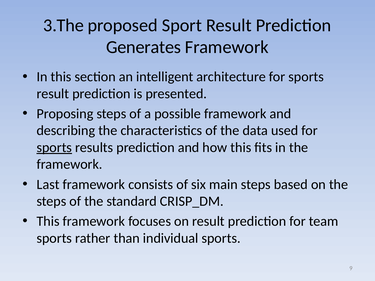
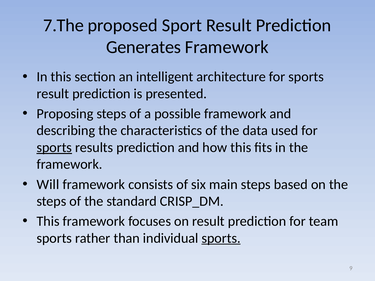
3.The: 3.The -> 7.The (64, 25)
Last: Last -> Will (48, 185)
sports underline: none -> present (221, 238)
